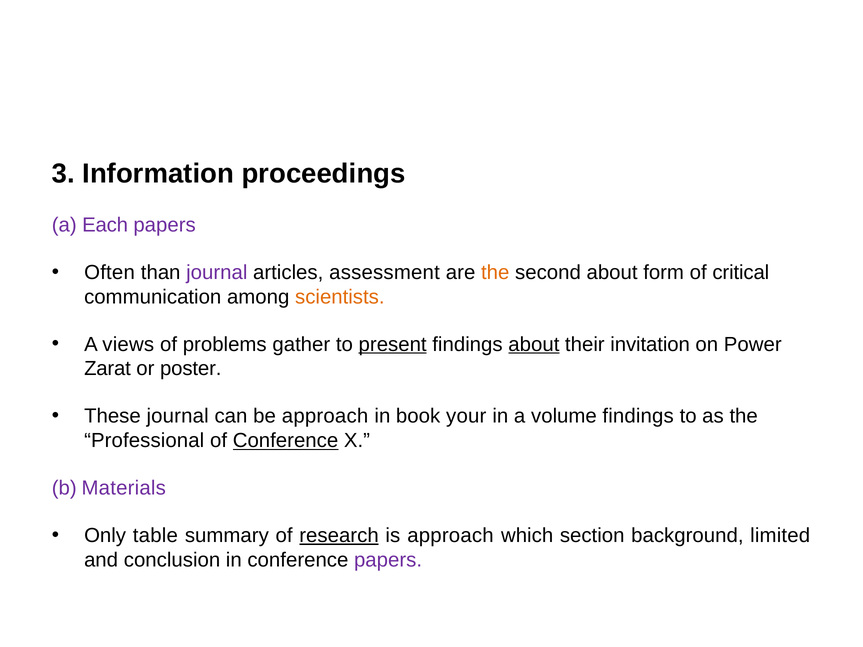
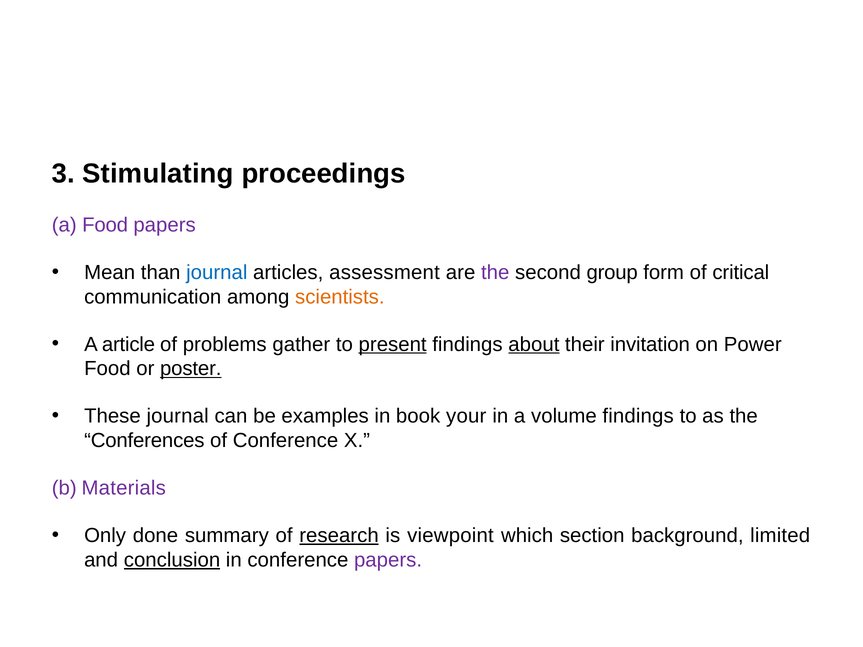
Information: Information -> Stimulating (158, 174)
a Each: Each -> Food (105, 225)
Often: Often -> Mean (110, 273)
journal colour: purple -> blue (217, 273)
the colour: orange -> purple (495, 273)
second about: about -> group (612, 273)
views: views -> article (128, 344)
Zarat: Zarat -> Food (107, 369)
poster underline: none -> present (191, 369)
be approach: approach -> examples (325, 416)
Professional: Professional -> Conferences (144, 441)
Conference underline: present -> none (286, 441)
table: table -> done (155, 536)
is approach: approach -> viewpoint (450, 536)
conclusion underline: none -> present (172, 560)
